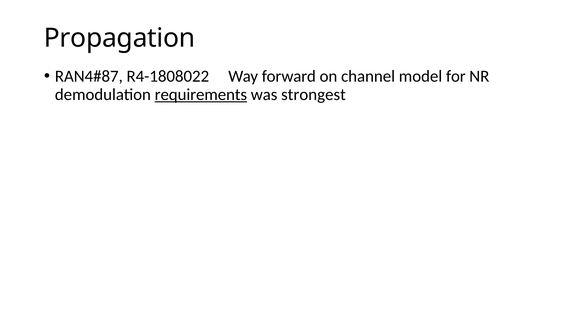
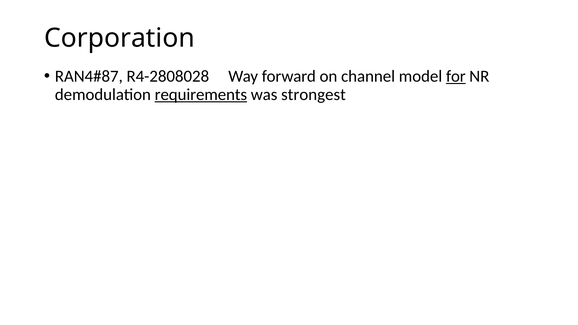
Propagation: Propagation -> Corporation (119, 38)
R4-1808022: R4-1808022 -> R4-2808028 (168, 76)
for underline: none -> present (456, 76)
